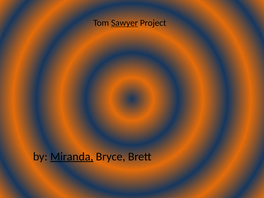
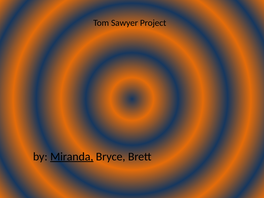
Sawyer underline: present -> none (125, 23)
